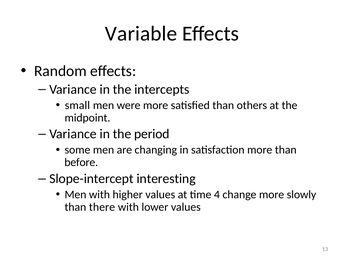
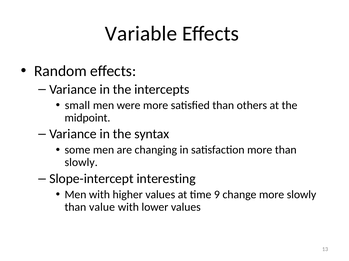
period: period -> syntax (152, 134)
before: before -> slowly (81, 163)
4: 4 -> 9 (217, 195)
there: there -> value (102, 208)
